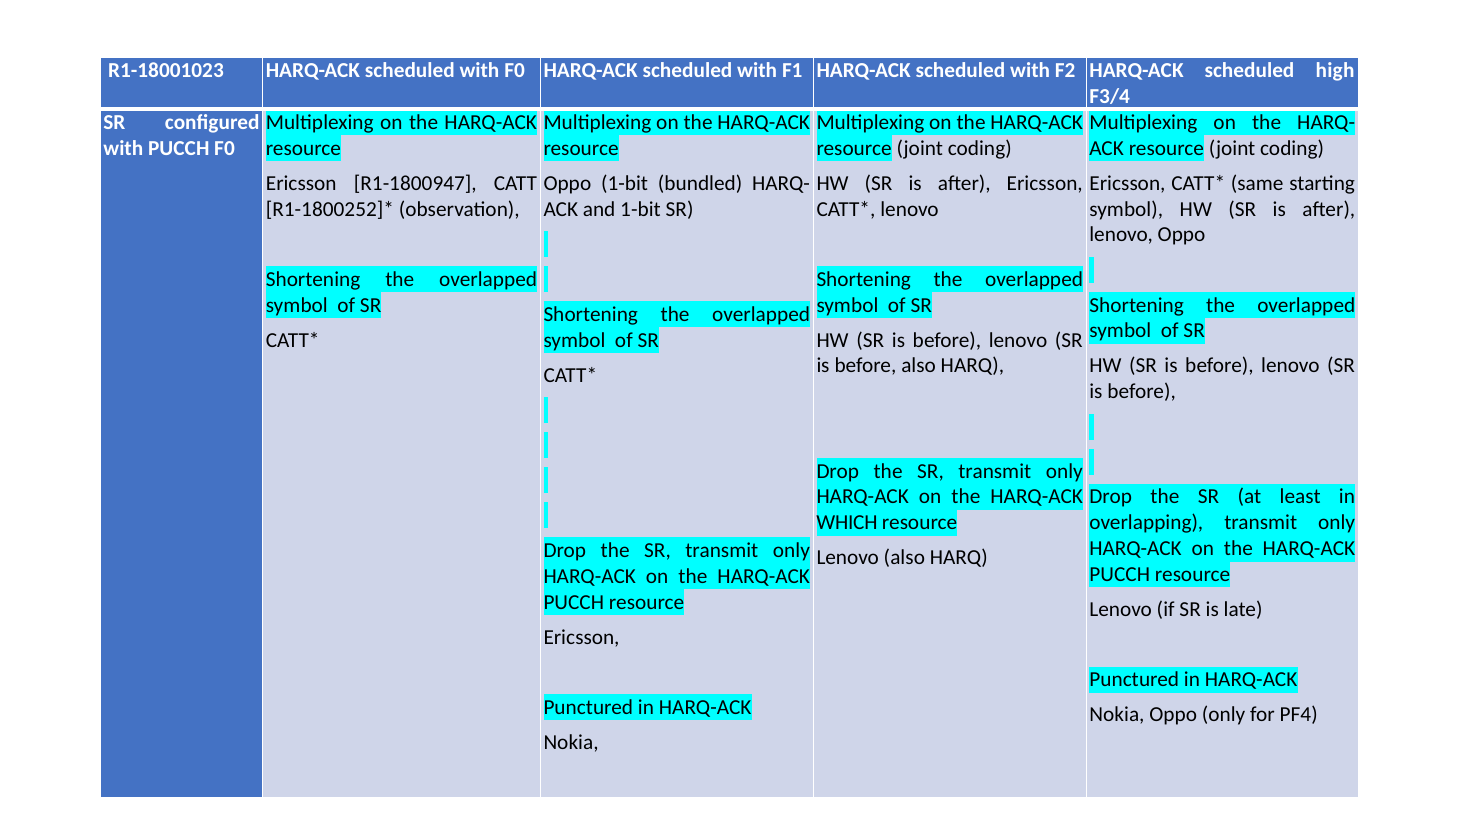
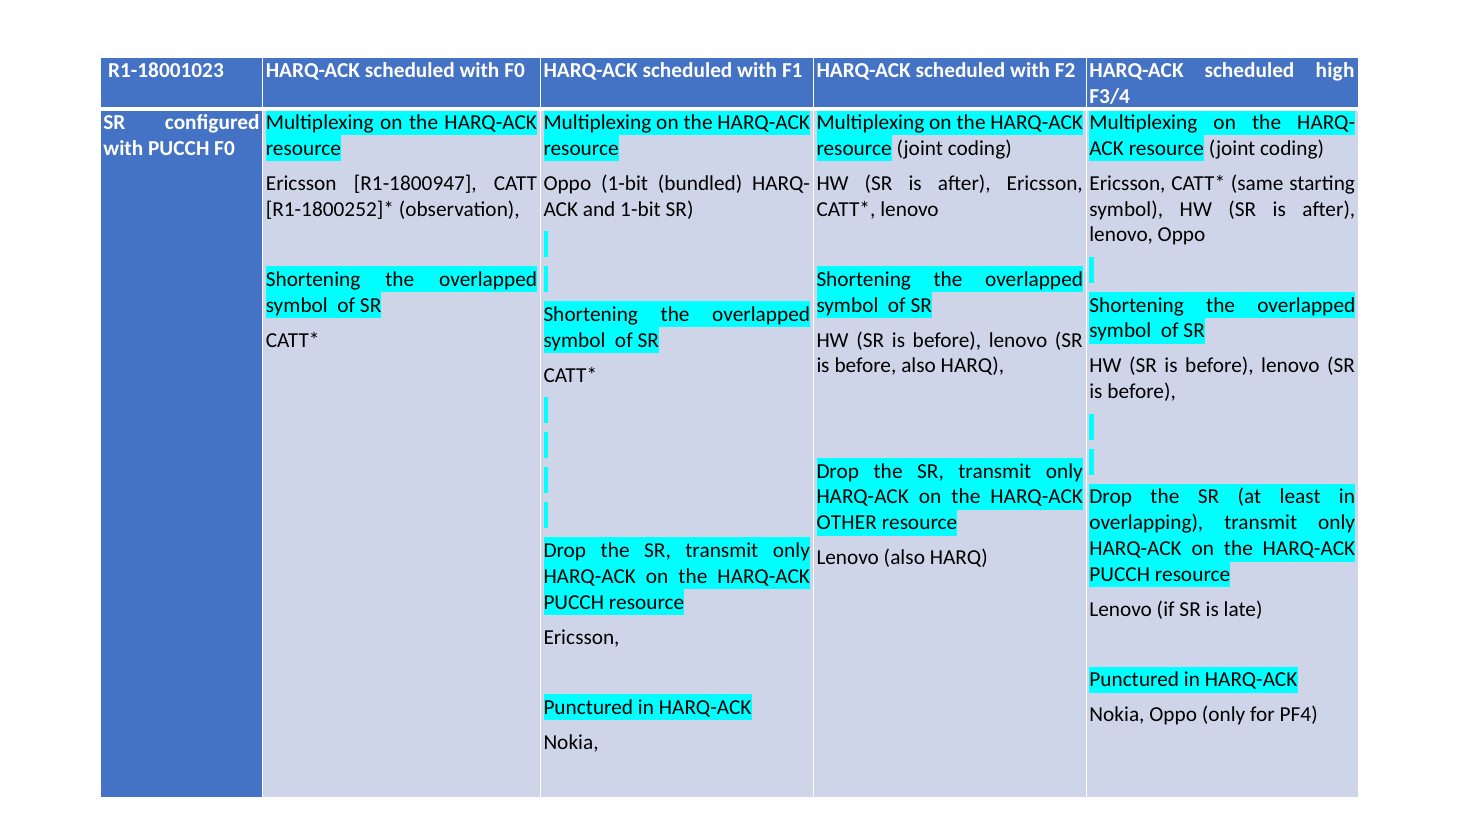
WHICH: WHICH -> OTHER (847, 523)
